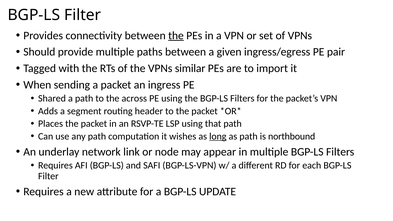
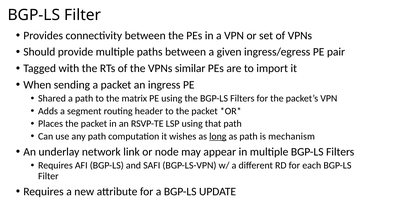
the underline: present -> none (176, 36)
across: across -> matrix (134, 98)
northbound: northbound -> mechanism (292, 136)
